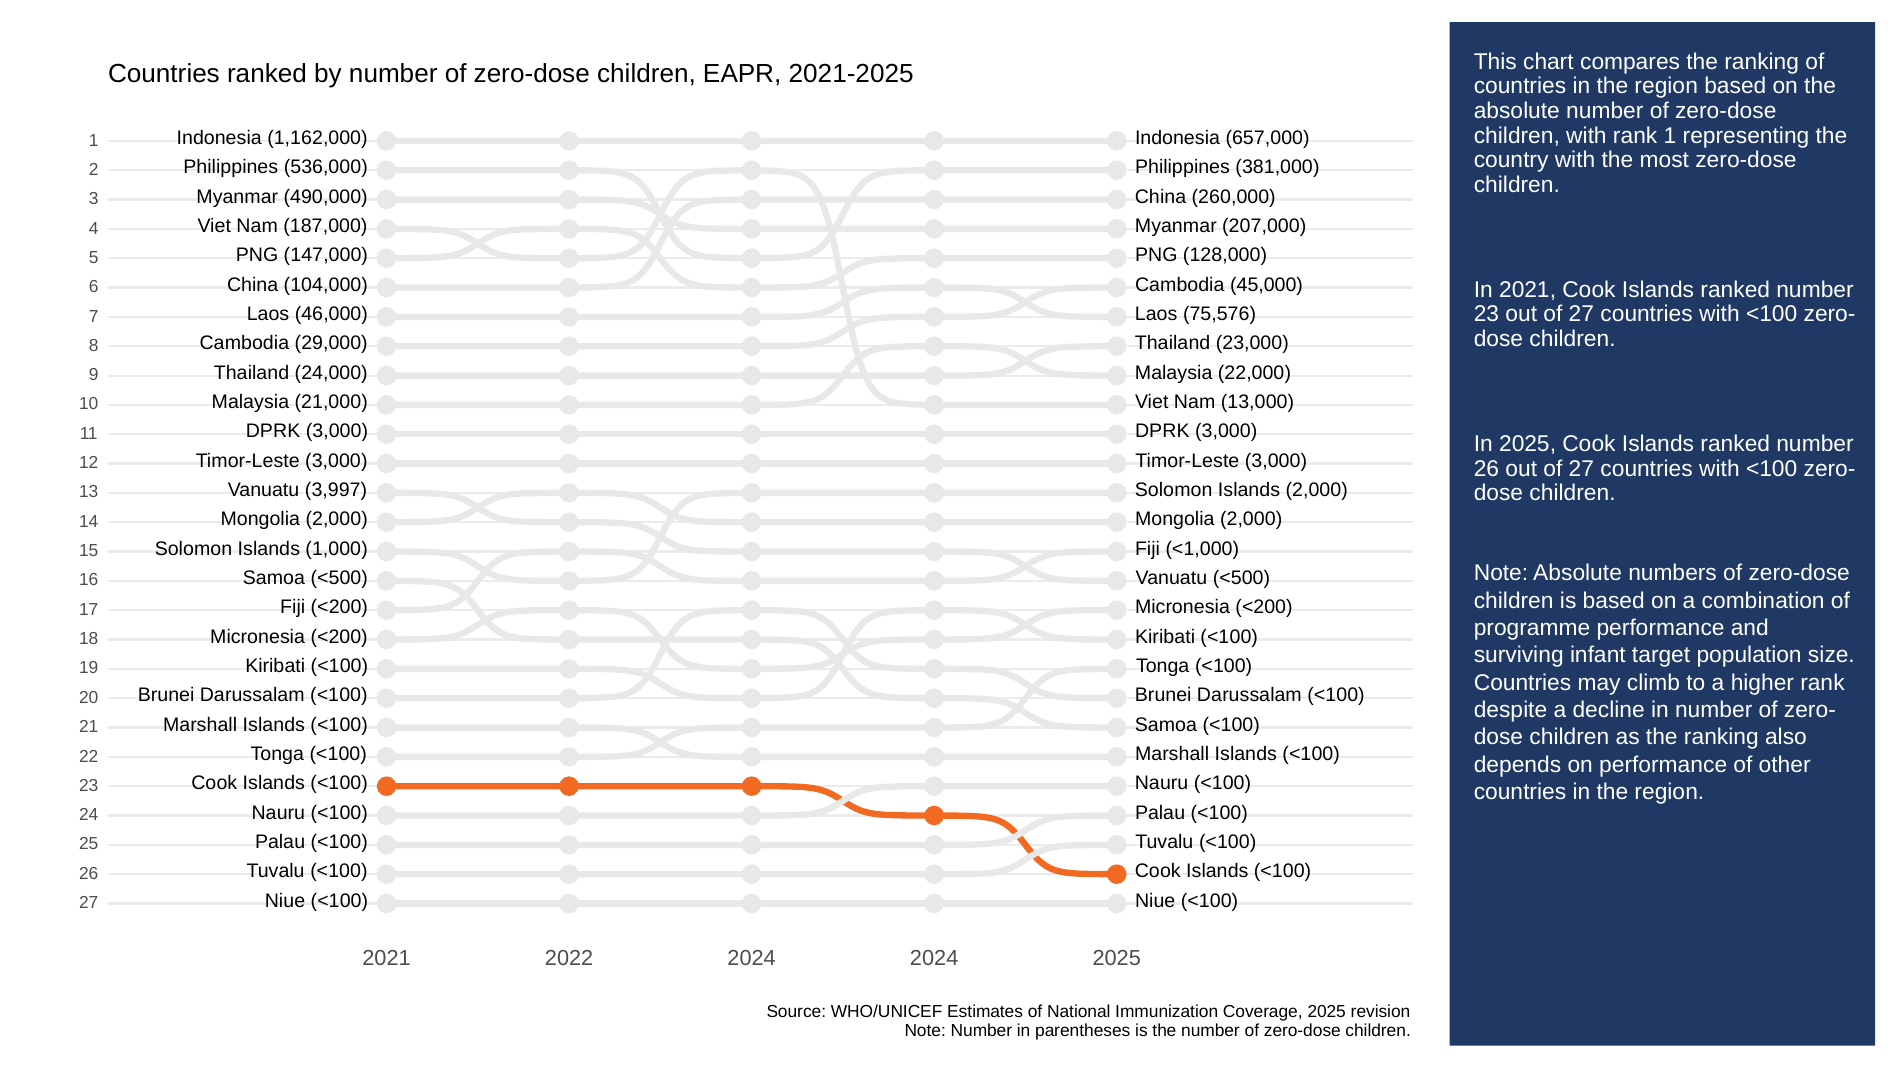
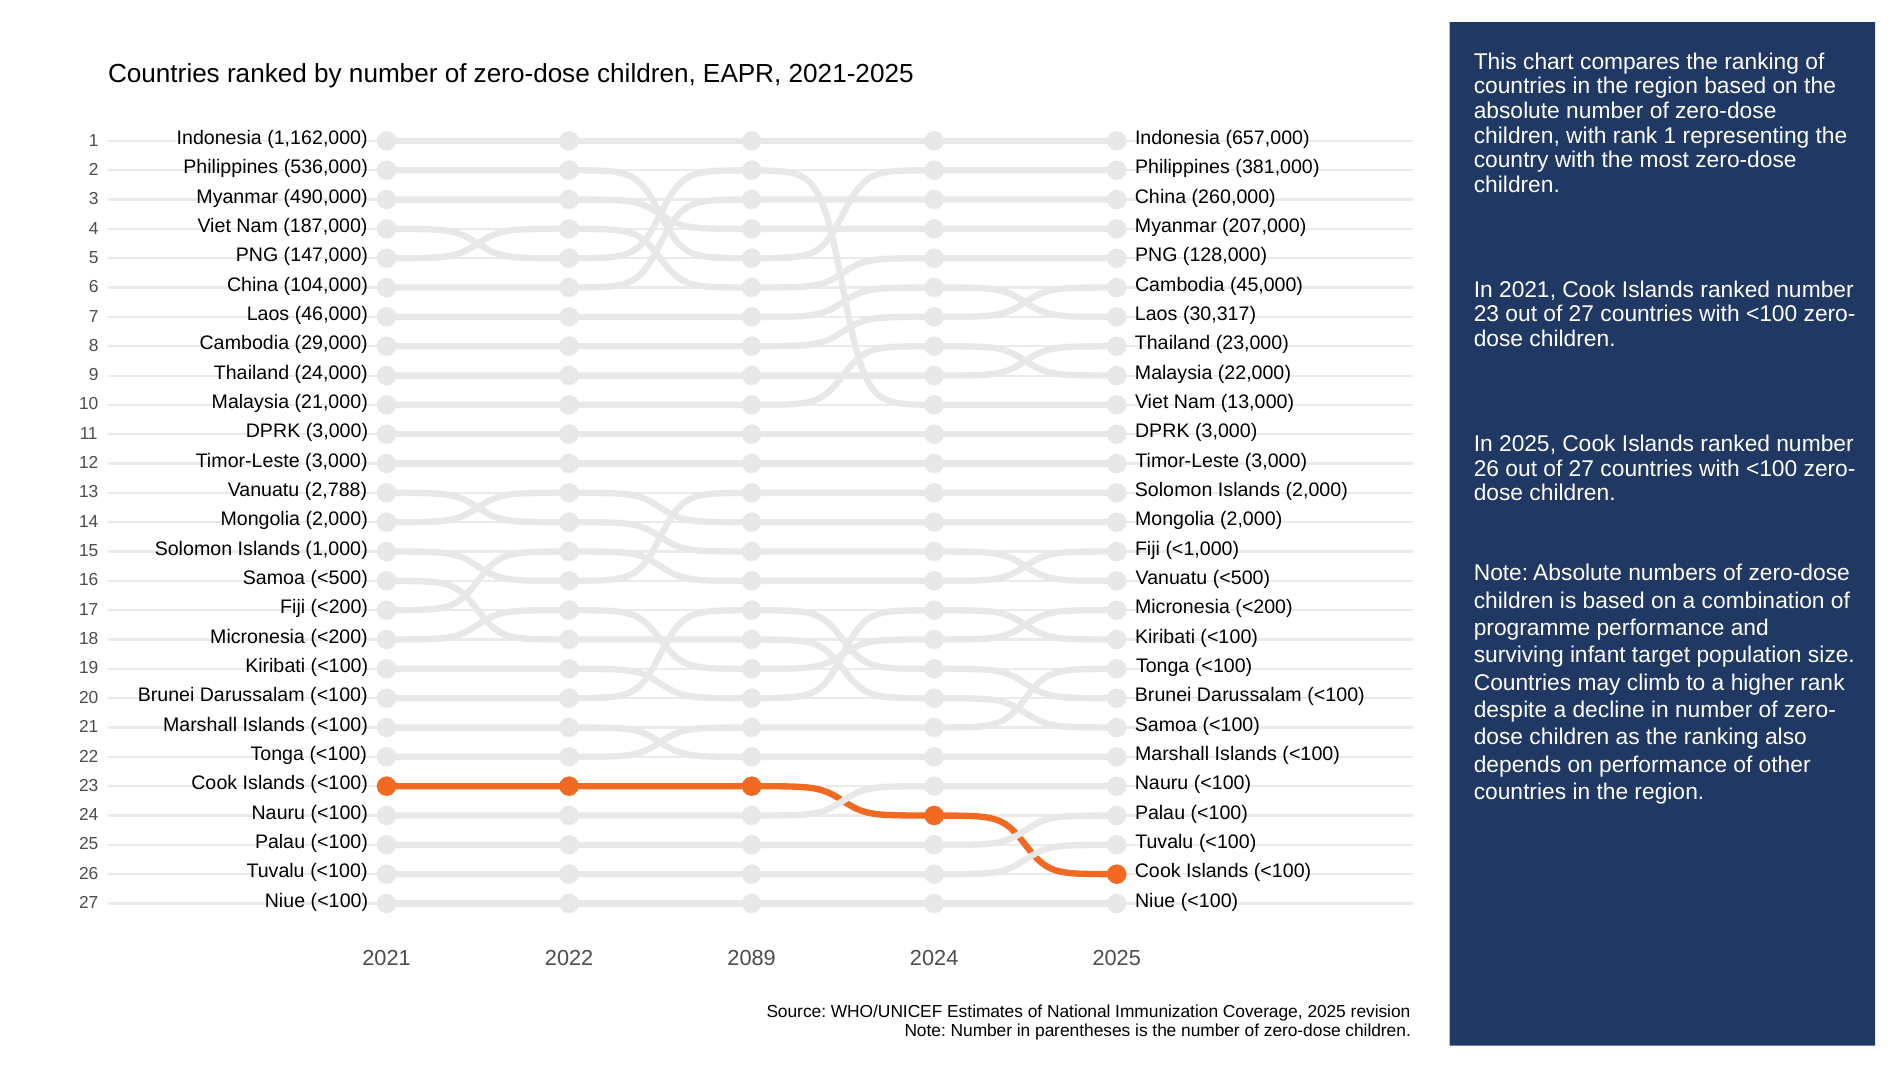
75,576: 75,576 -> 30,317 (1220, 314)
3,997: 3,997 -> 2,788 (336, 490)
2022 2024: 2024 -> 2089 (752, 958)
